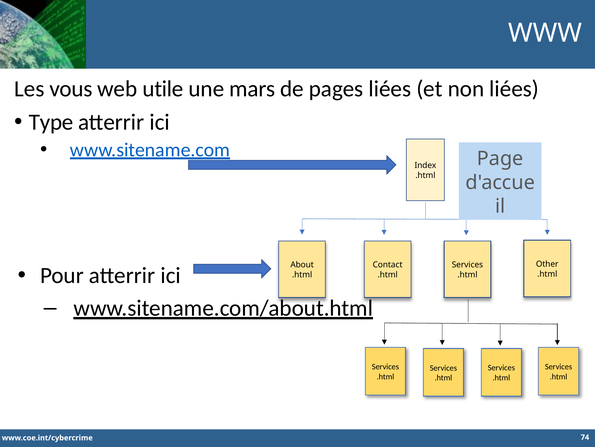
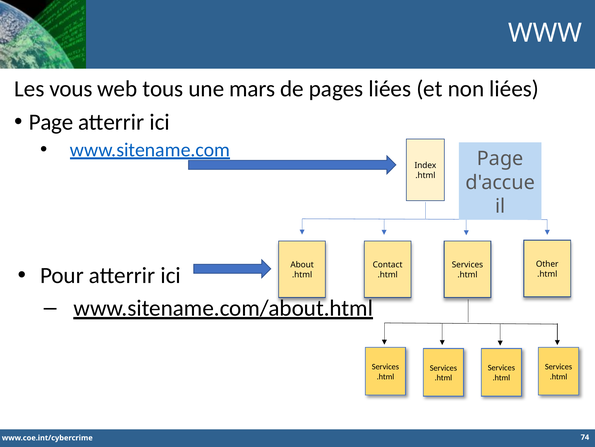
utile: utile -> tous (163, 89)
Type: Type -> Page (51, 122)
